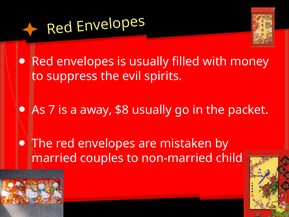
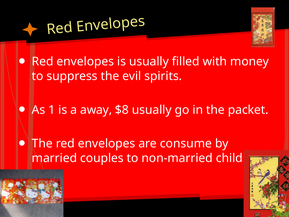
7: 7 -> 1 (52, 110)
mistaken: mistaken -> consume (186, 143)
